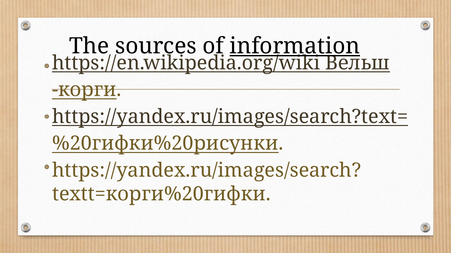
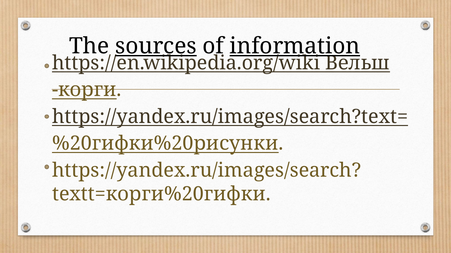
sources underline: none -> present (156, 46)
